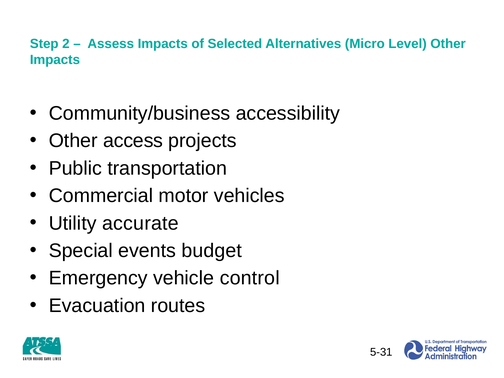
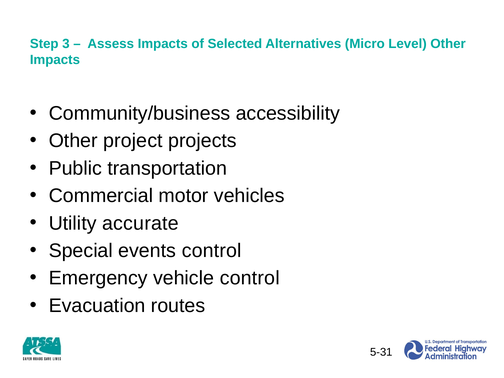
2: 2 -> 3 (66, 44)
access: access -> project (133, 141)
events budget: budget -> control (212, 251)
